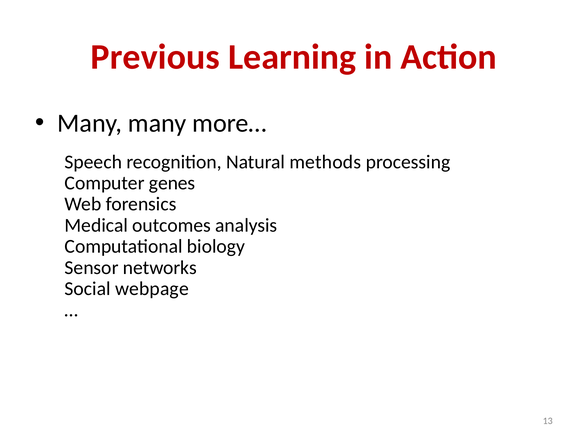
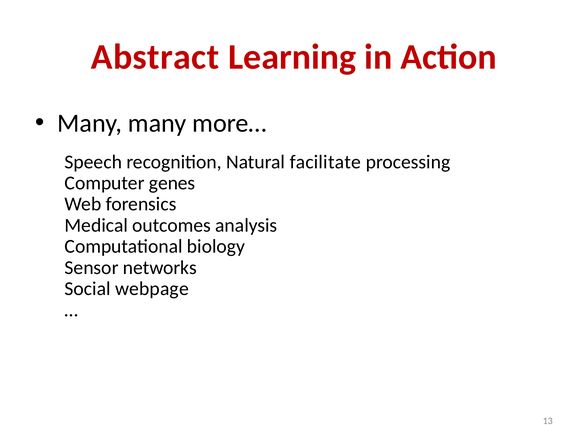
Previous: Previous -> Abstract (155, 57)
methods: methods -> facilitate (325, 162)
